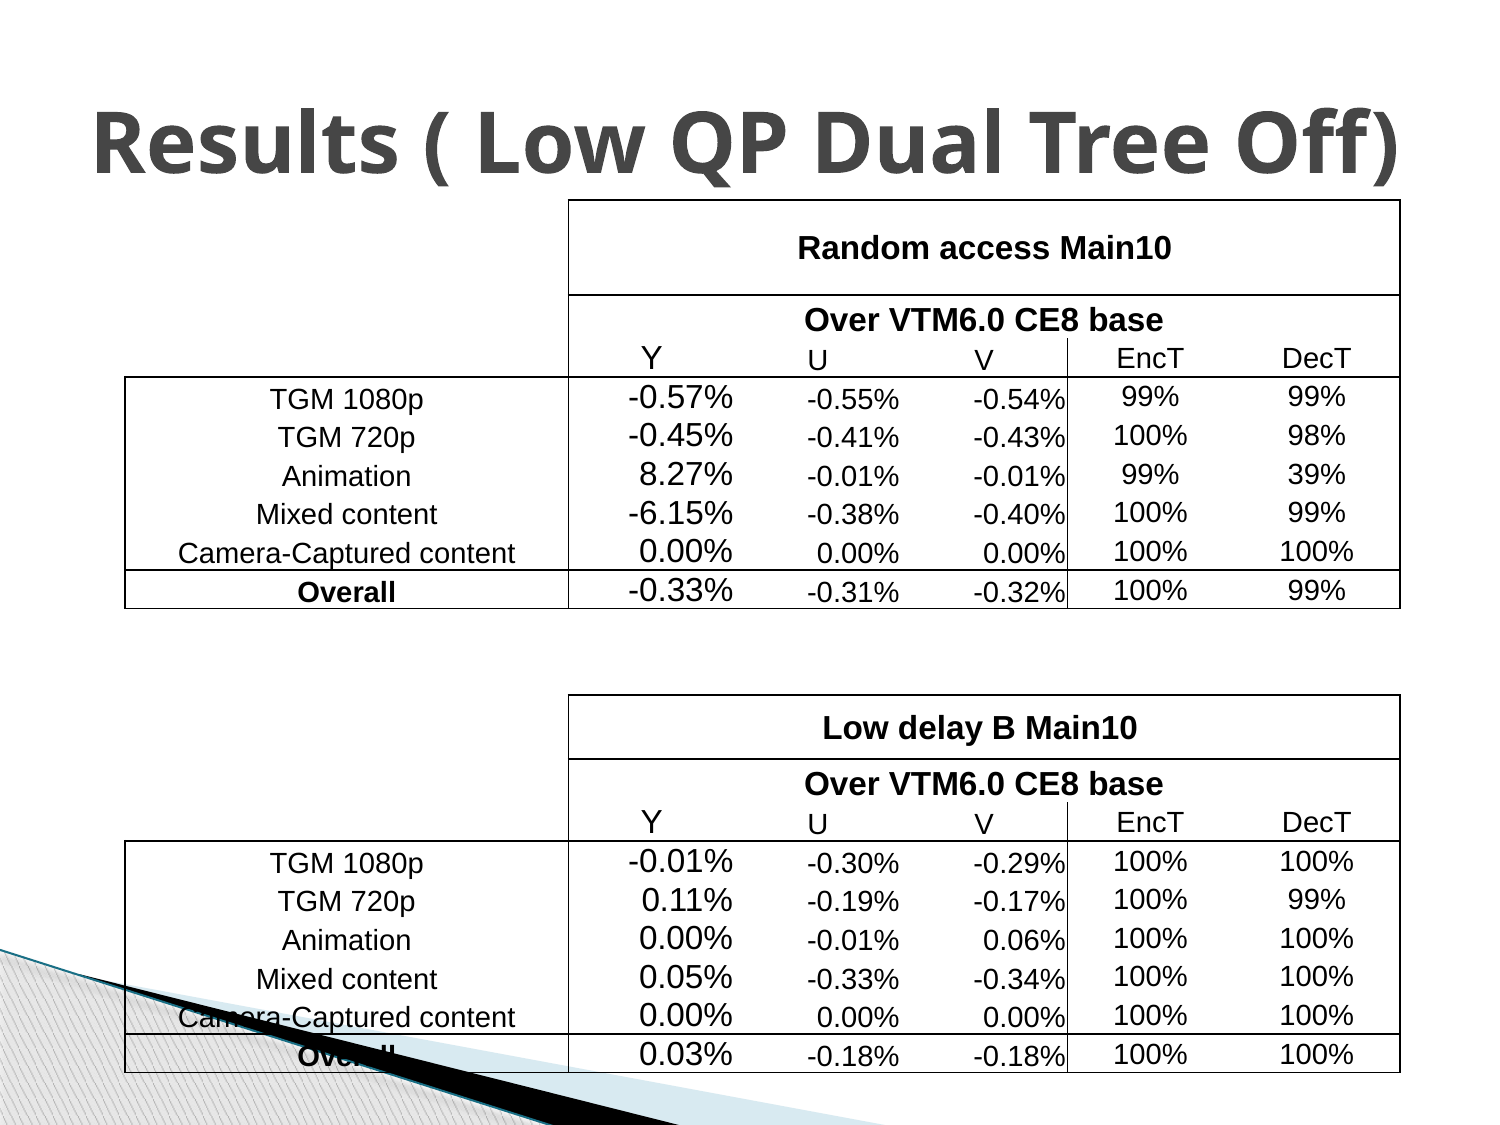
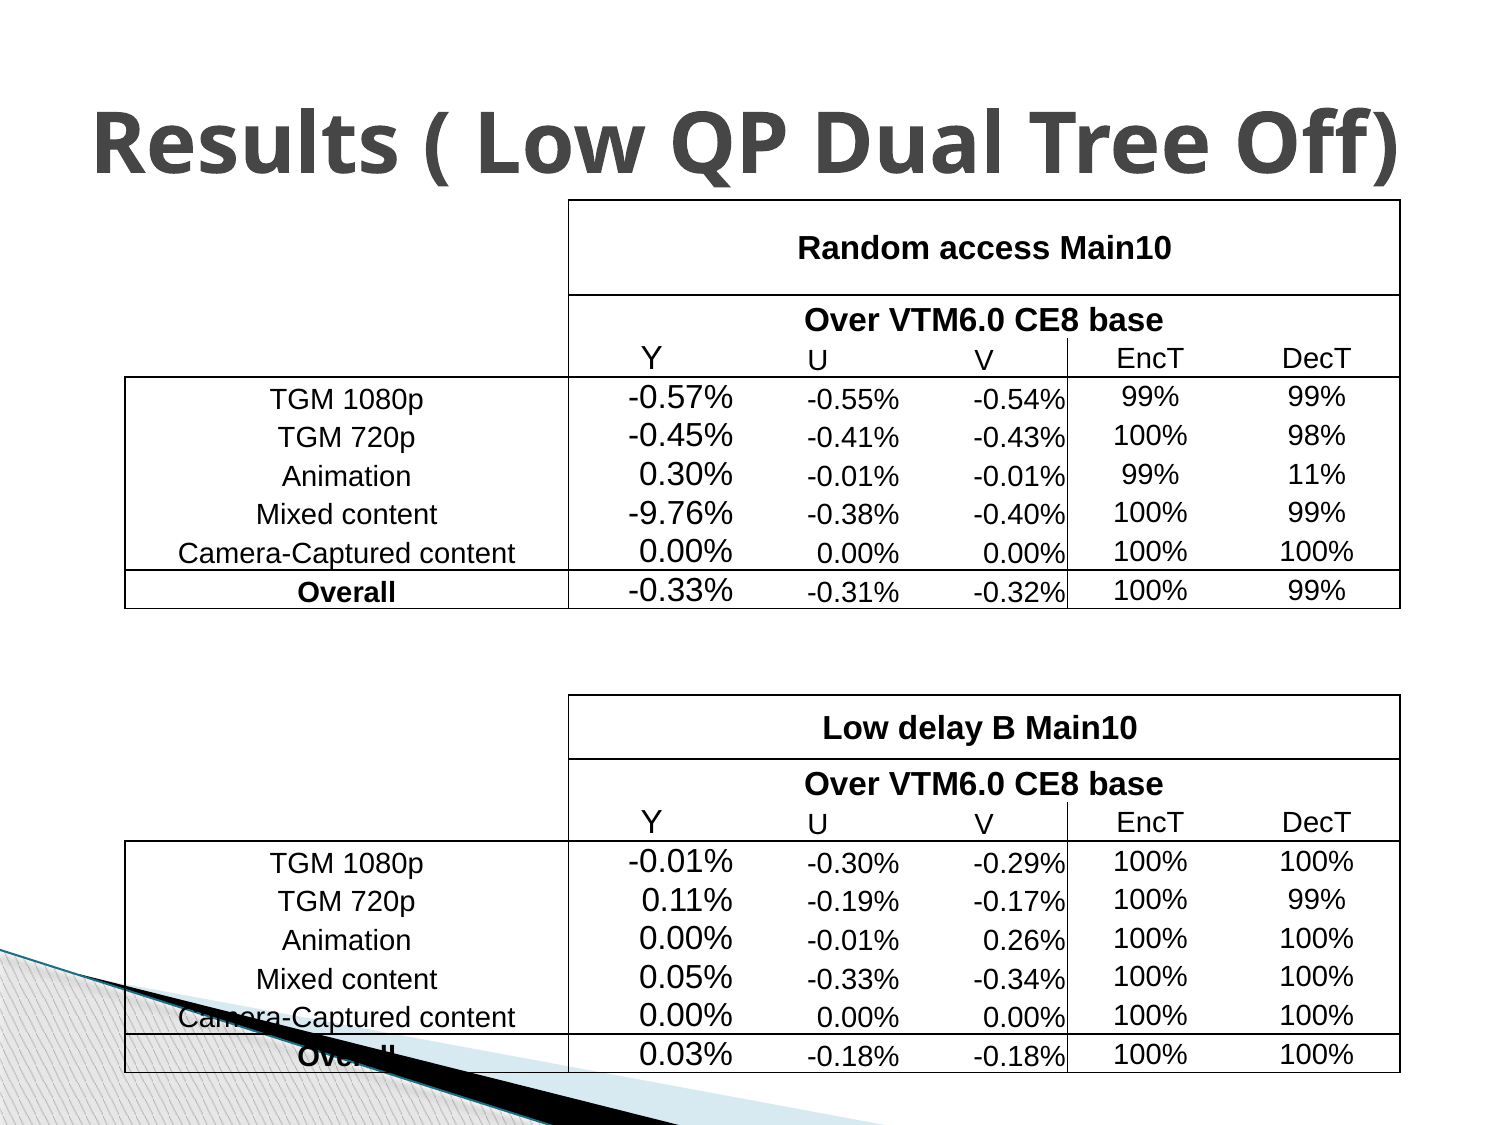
8.27%: 8.27% -> 0.30% (686, 475)
39%: 39% -> 11% (1317, 475)
-6.15%: -6.15% -> -9.76% (681, 513)
0.06%: 0.06% -> 0.26% (1024, 941)
